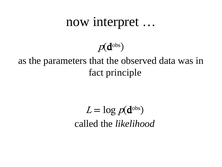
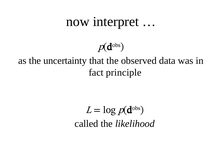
parameters: parameters -> uncertainty (65, 60)
